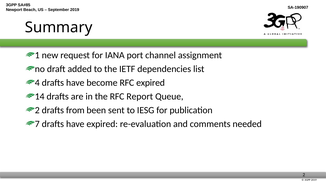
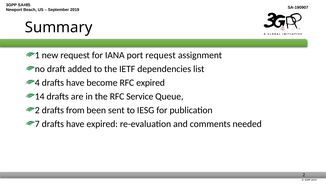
port channel: channel -> request (161, 55)
Report: Report -> Service (140, 96)
